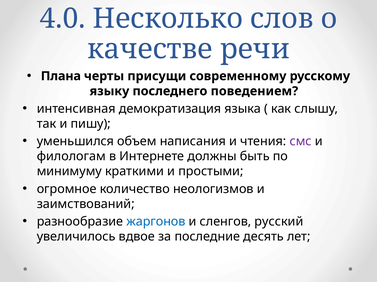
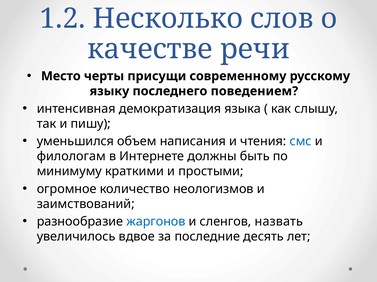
4.0: 4.0 -> 1.2 (63, 19)
Плана: Плана -> Место (61, 76)
смс colour: purple -> blue (301, 142)
русский: русский -> назвать (279, 222)
